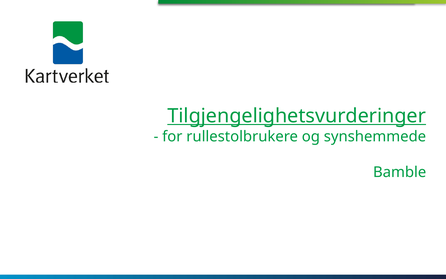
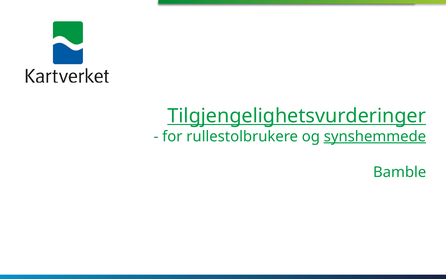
synshemmede underline: none -> present (375, 136)
